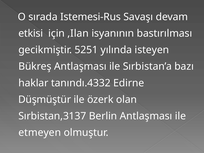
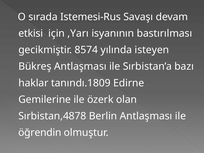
,Ilan: ,Ilan -> ,Yarı (78, 33)
5251: 5251 -> 8574 (86, 50)
tanındı.4332: tanındı.4332 -> tanındı.1809 (81, 83)
Düşmüştür: Düşmüştür -> Gemilerine (45, 100)
Sırbistan,3137: Sırbistan,3137 -> Sırbistan,4878 (52, 116)
etmeyen: etmeyen -> öğrendin (40, 133)
